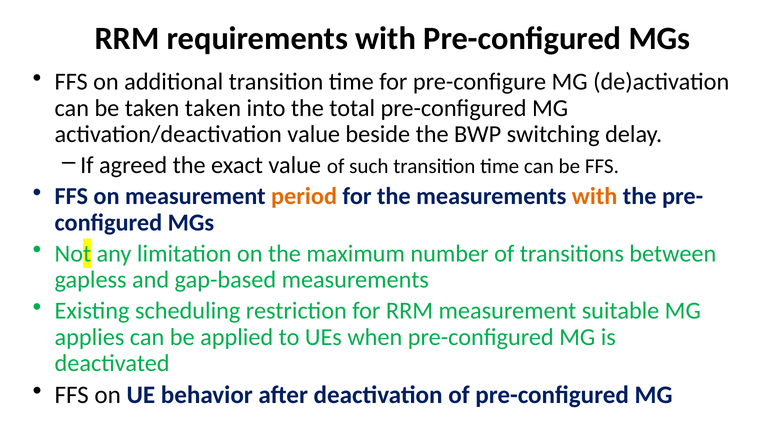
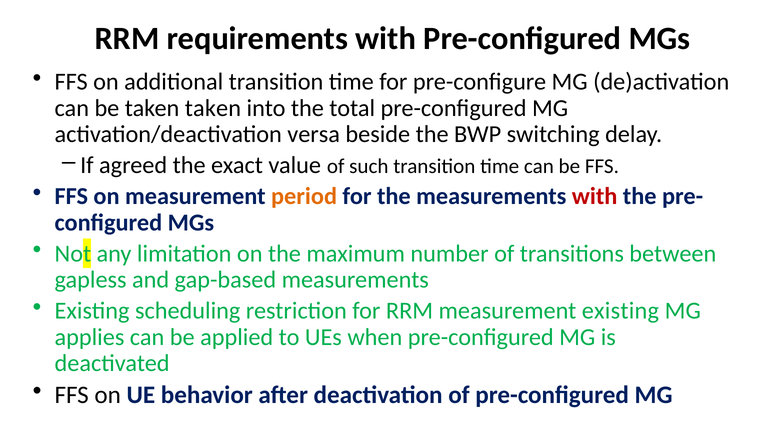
activation/deactivation value: value -> versa (314, 134)
with colour: orange -> red (595, 196)
measurement suitable: suitable -> existing (620, 310)
